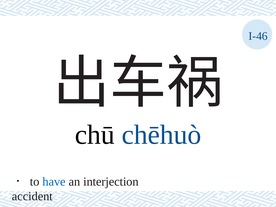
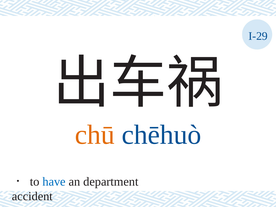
I-46: I-46 -> I-29 (258, 36)
chū colour: black -> orange (95, 135)
interjection: interjection -> department (111, 182)
